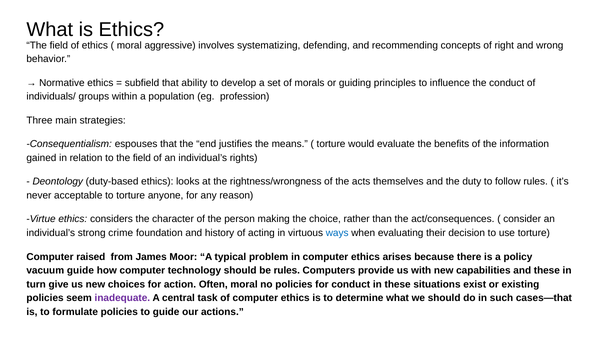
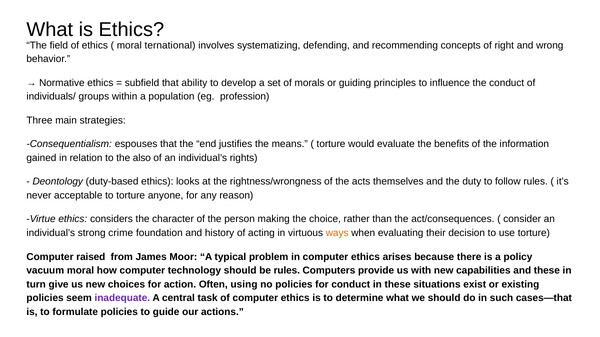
aggressive: aggressive -> ternational (170, 45)
to the field: field -> also (142, 158)
ways colour: blue -> orange (337, 233)
vacuum guide: guide -> moral (80, 271)
Often moral: moral -> using (244, 285)
